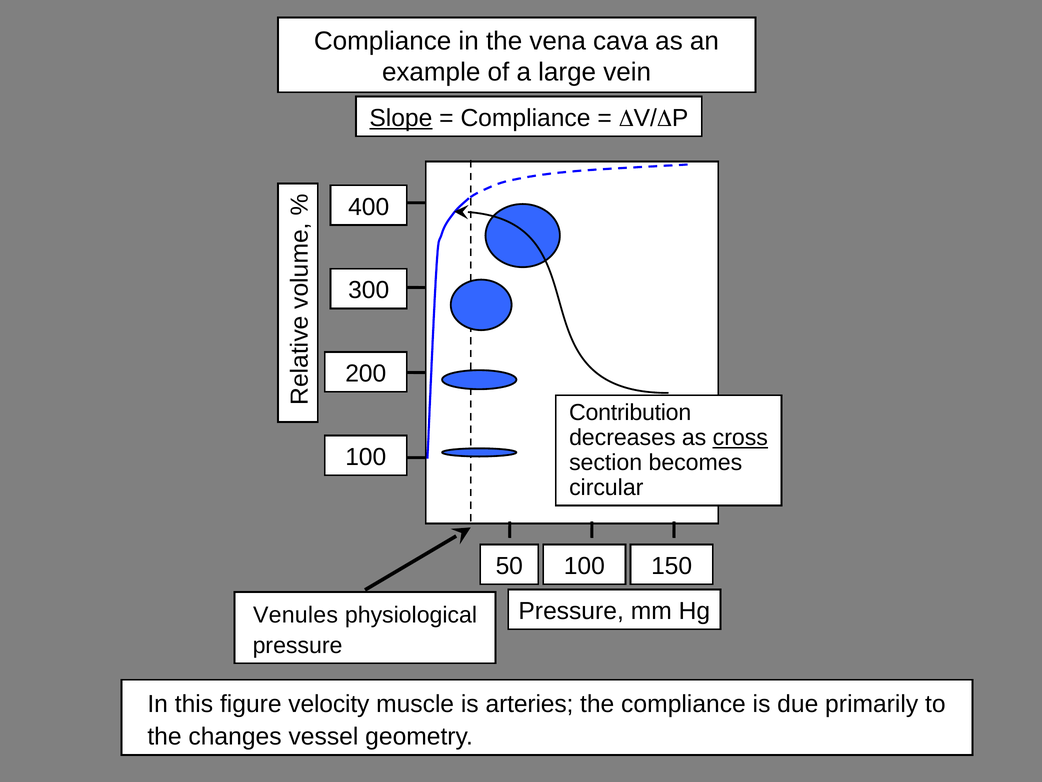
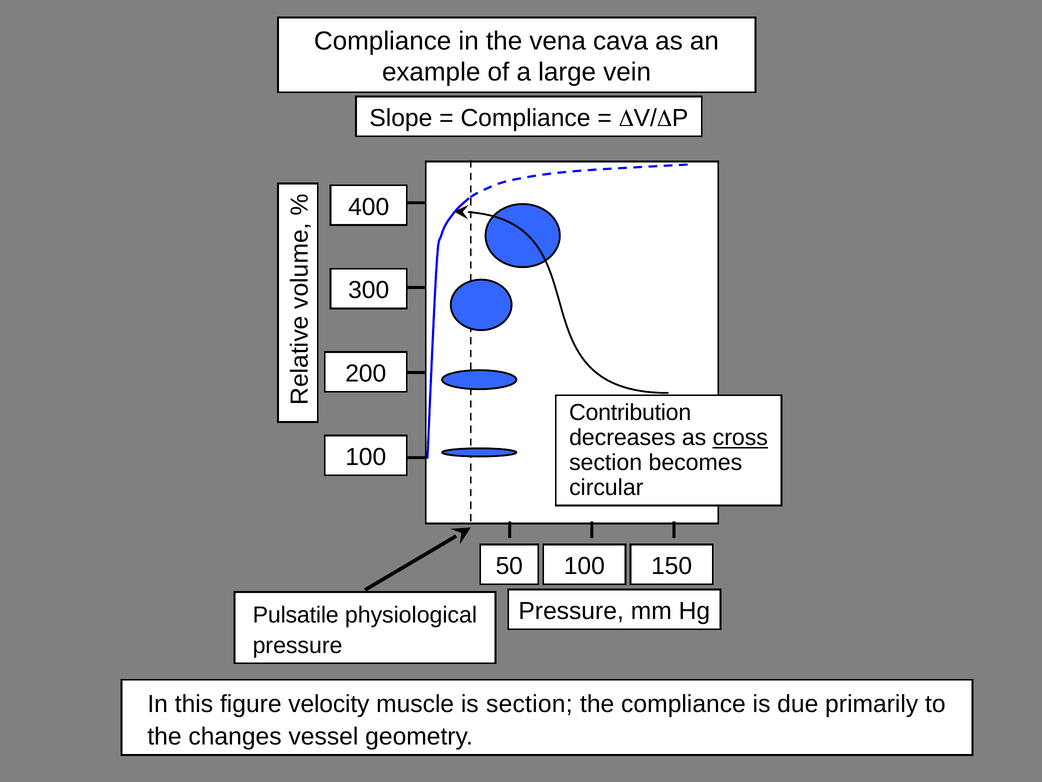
Slope underline: present -> none (401, 118)
Venules: Venules -> Pulsatile (296, 615)
is arteries: arteries -> section (529, 704)
